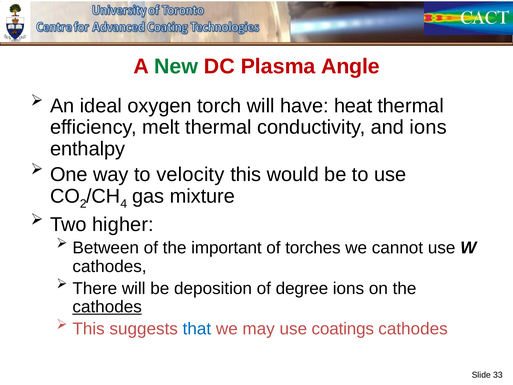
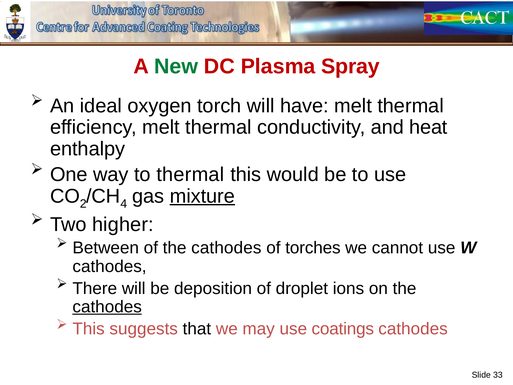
Angle: Angle -> Spray (350, 66)
have heat: heat -> melt (353, 106)
and ions: ions -> heat (428, 127)
to velocity: velocity -> thermal (190, 174)
mixture underline: none -> present (202, 196)
of the important: important -> cathodes (226, 248)
degree: degree -> droplet (302, 288)
that colour: blue -> black (197, 329)
